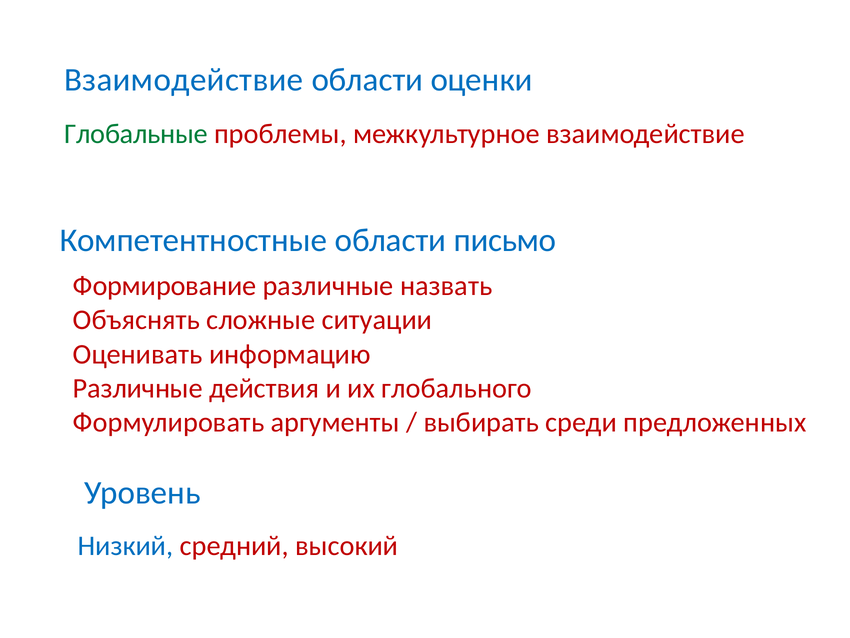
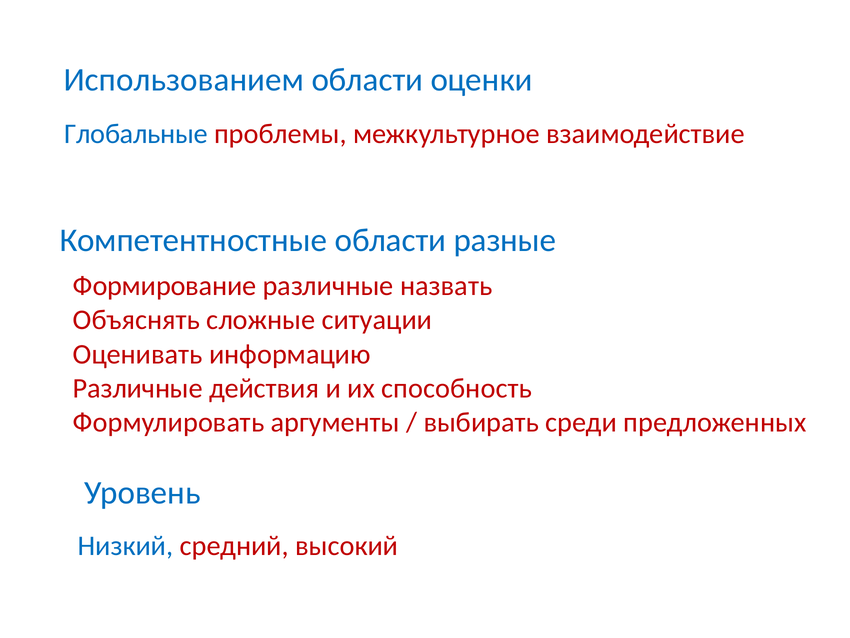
Взаимодействие: Взаимодействие -> Использованием (184, 80)
Глобальные colour: green -> blue (136, 134)
письмо: письмо -> разные (505, 240)
глобального: глобального -> способность (457, 388)
